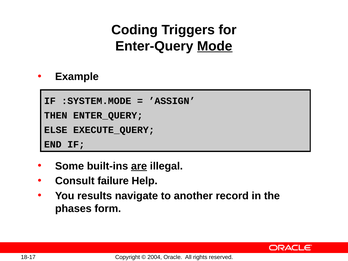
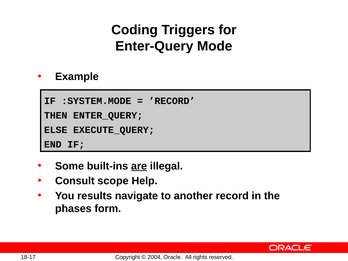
Mode underline: present -> none (215, 46)
’ASSIGN: ’ASSIGN -> ’RECORD (172, 101)
failure: failure -> scope (113, 181)
